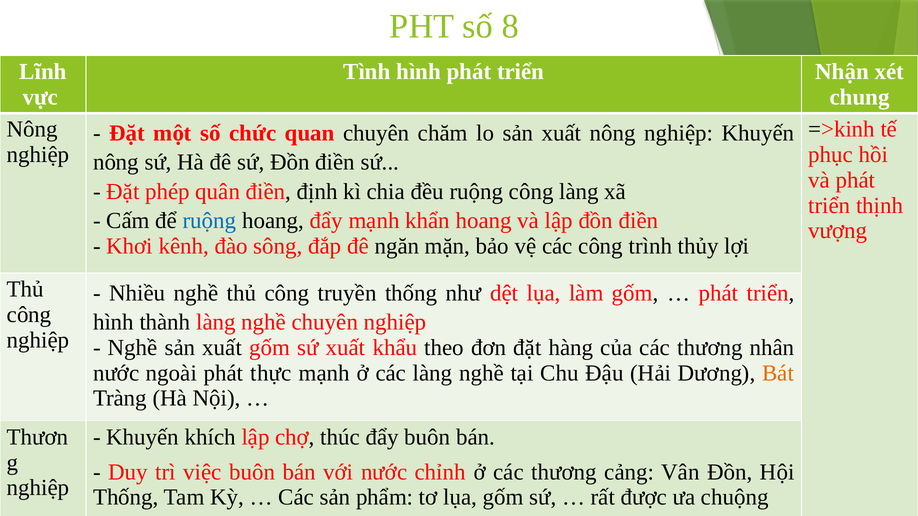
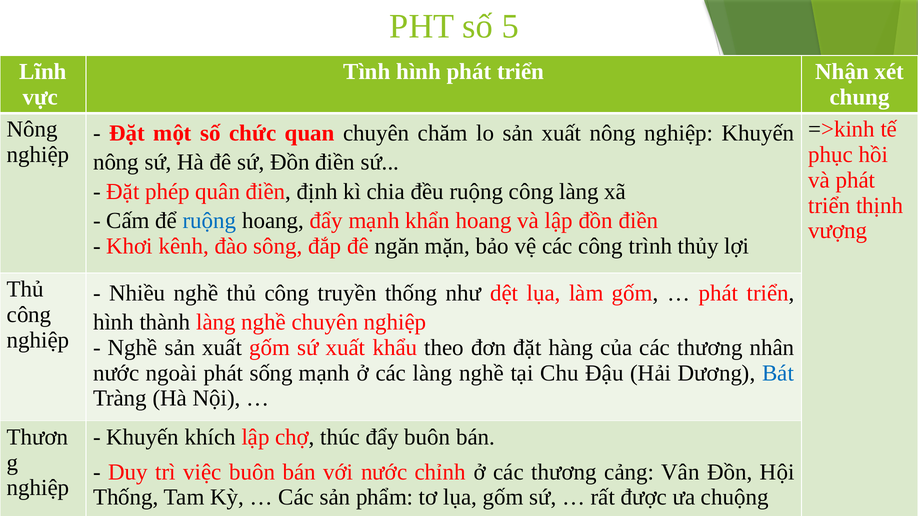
8: 8 -> 5 (510, 27)
thực: thực -> sống (271, 373)
Bát colour: orange -> blue (778, 373)
